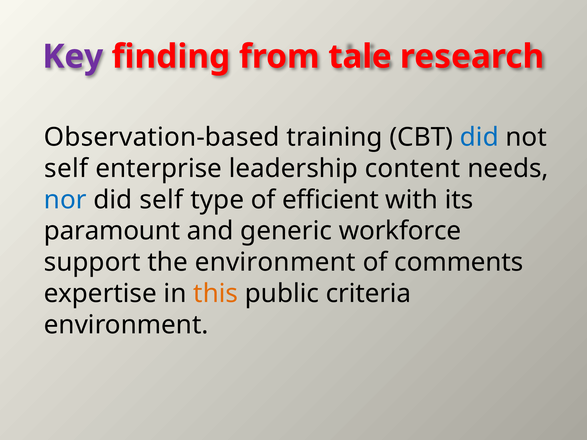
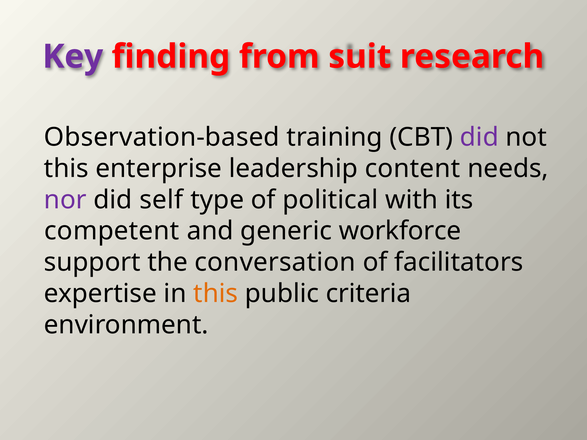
tale: tale -> suit (360, 57)
did colour: blue -> purple (479, 137)
self: self -> this (66, 169)
nor colour: blue -> purple (65, 200)
efficient: efficient -> political (330, 200)
paramount: paramount -> competent (112, 231)
the environment: environment -> conversation (275, 263)
comments: comments -> facilitators (459, 263)
